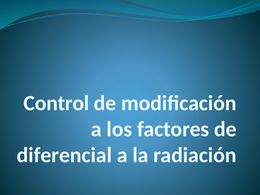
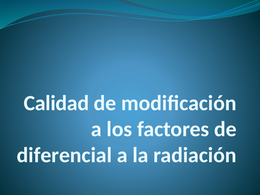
Control: Control -> Calidad (56, 103)
